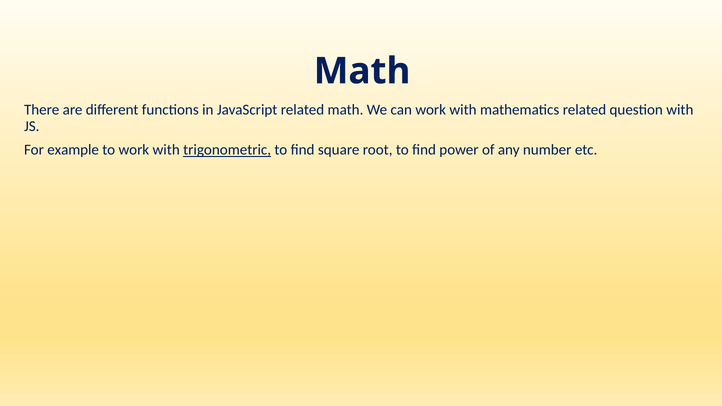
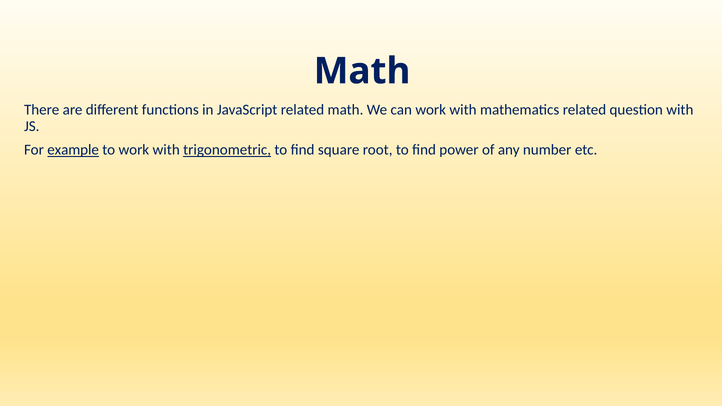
example underline: none -> present (73, 150)
